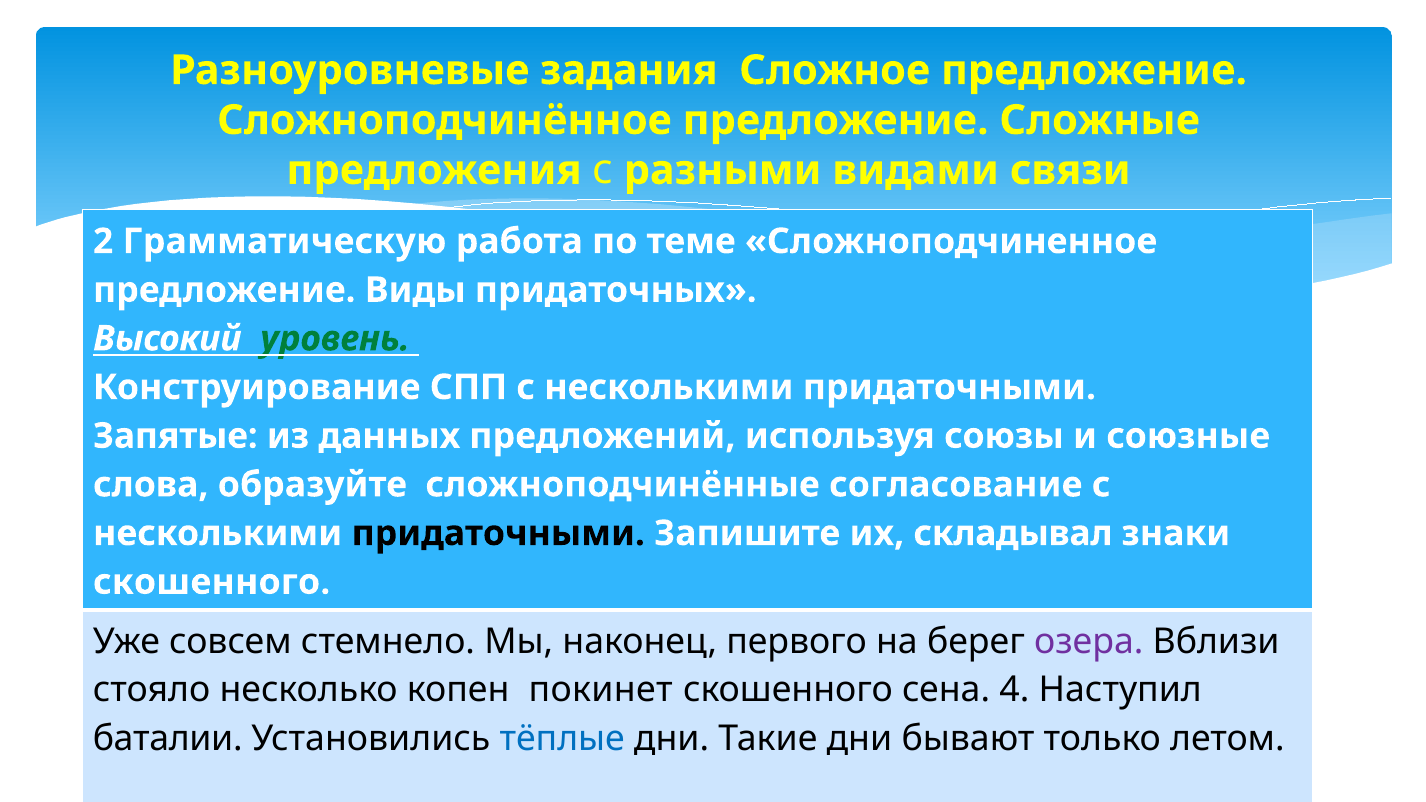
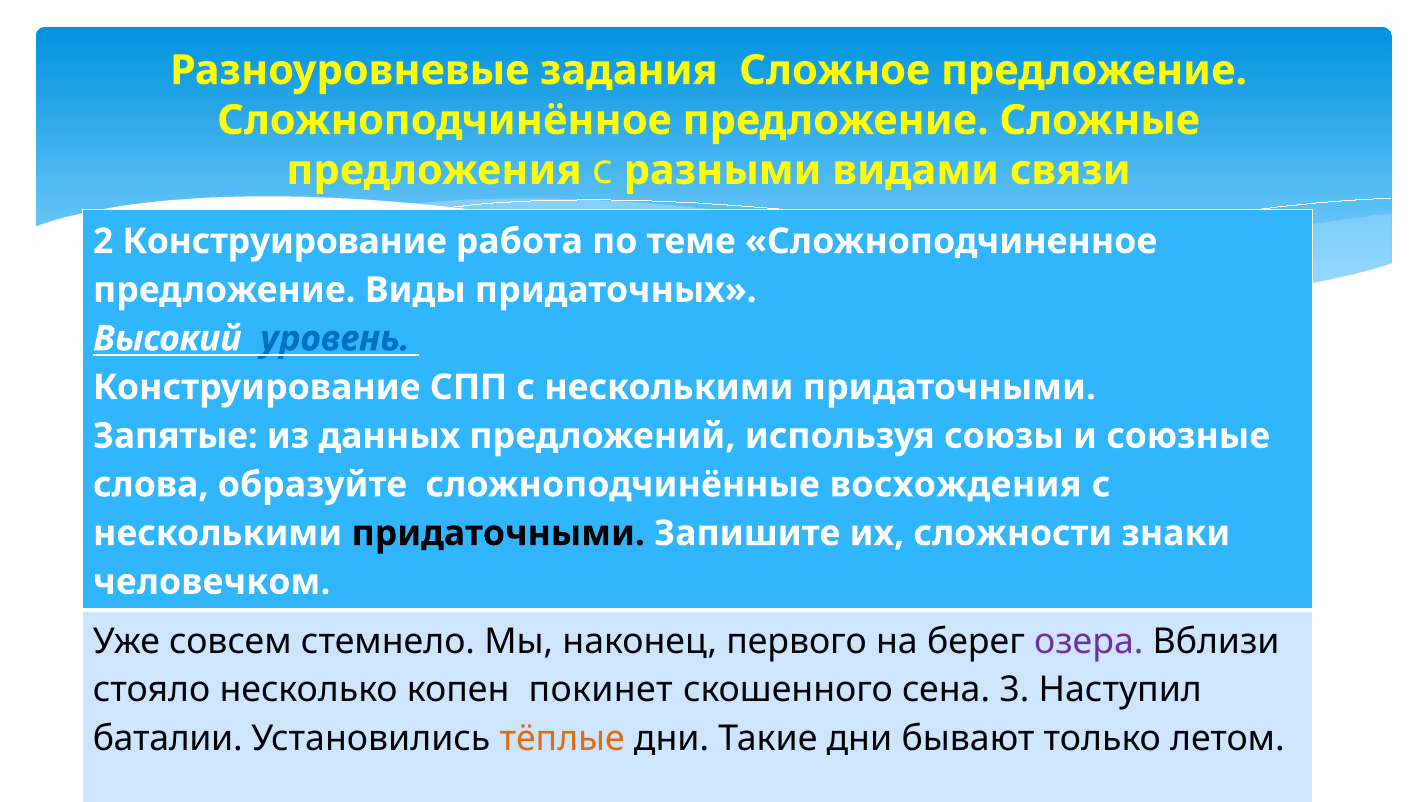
2 Грамматическую: Грамматическую -> Конструирование (285, 241)
уровень colour: green -> blue (335, 339)
согласование: согласование -> восхождения (956, 485)
складывал: складывал -> сложности (1013, 533)
скошенного: скошенного -> человечком (212, 582)
4: 4 -> 3 (1014, 690)
тёплые colour: blue -> orange (562, 739)
